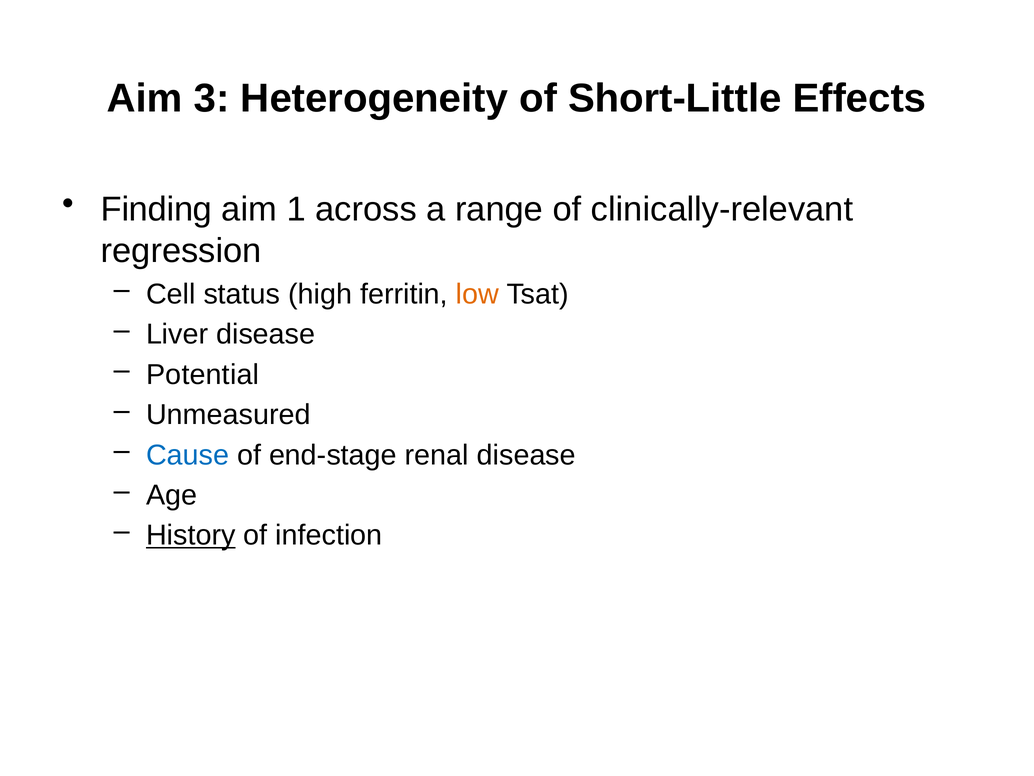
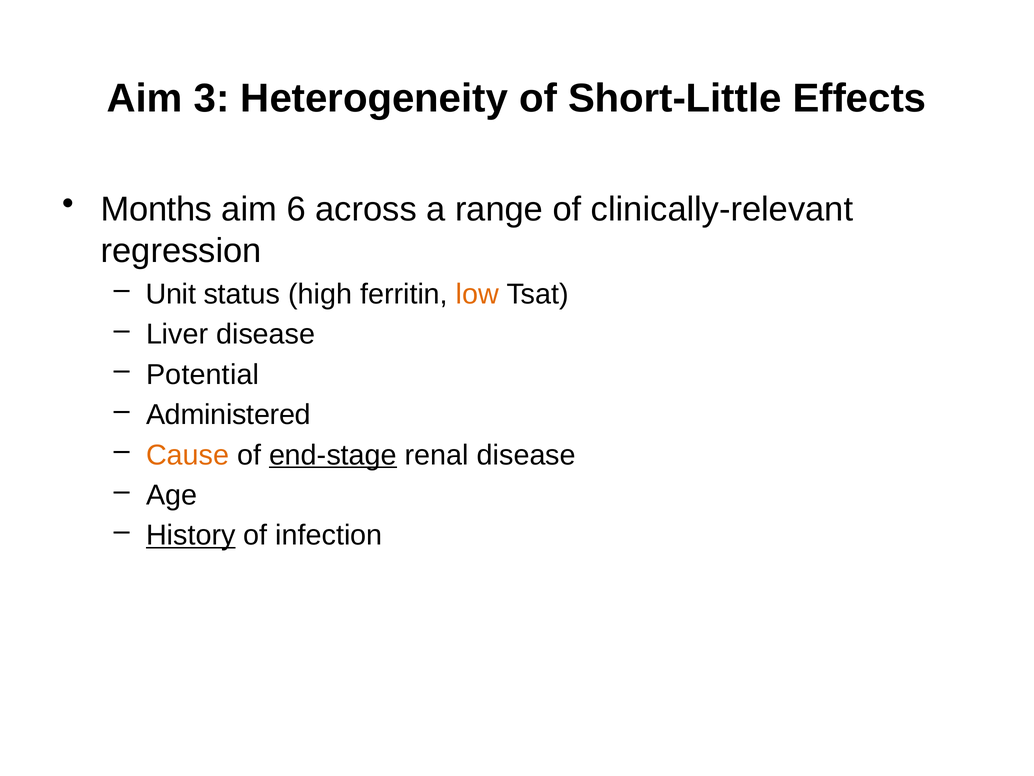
Finding: Finding -> Months (157, 209)
1: 1 -> 6 (296, 209)
Cell: Cell -> Unit (171, 294)
Unmeasured: Unmeasured -> Administered (228, 414)
Cause colour: blue -> orange (188, 455)
end-stage underline: none -> present (333, 455)
